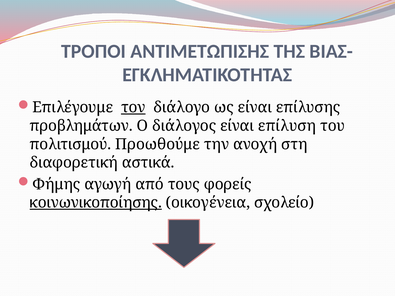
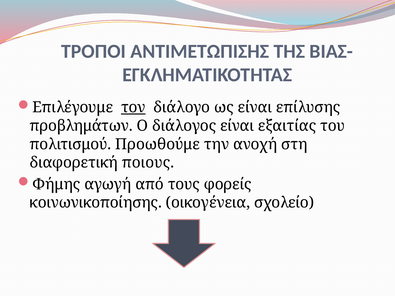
επίλυση: επίλυση -> εξαιτίας (287, 126)
αστικά: αστικά -> ποιους (148, 163)
κοινωνικοποίησης underline: present -> none (96, 203)
